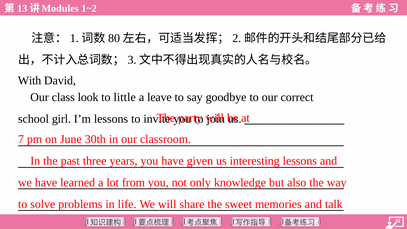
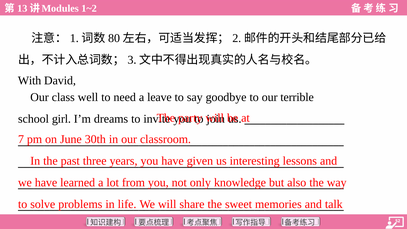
look: look -> well (88, 97)
little: little -> need (125, 97)
correct: correct -> terrible (297, 97)
I’m lessons: lessons -> dreams (111, 119)
